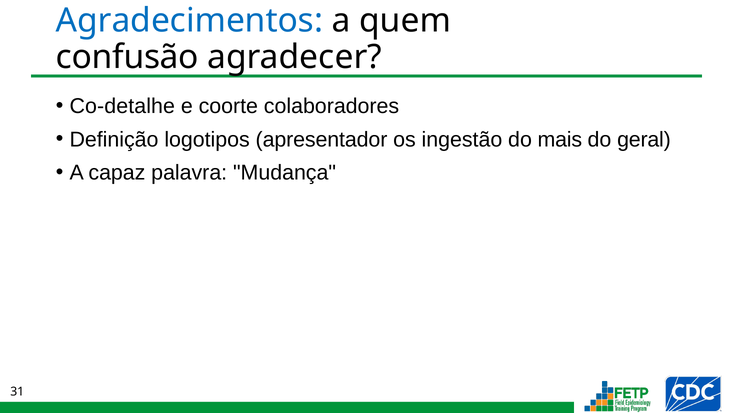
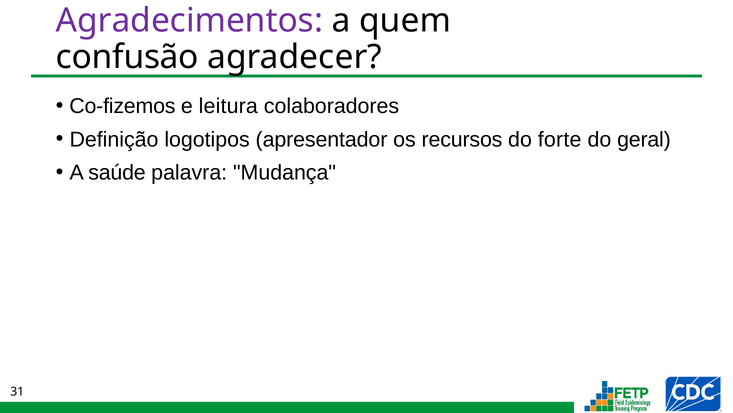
Agradecimentos colour: blue -> purple (189, 21)
Co-detalhe: Co-detalhe -> Co-fizemos (122, 106)
coorte: coorte -> leitura (228, 106)
ingestão: ingestão -> recursos (462, 139)
mais: mais -> forte (560, 139)
capaz: capaz -> saúde (117, 173)
